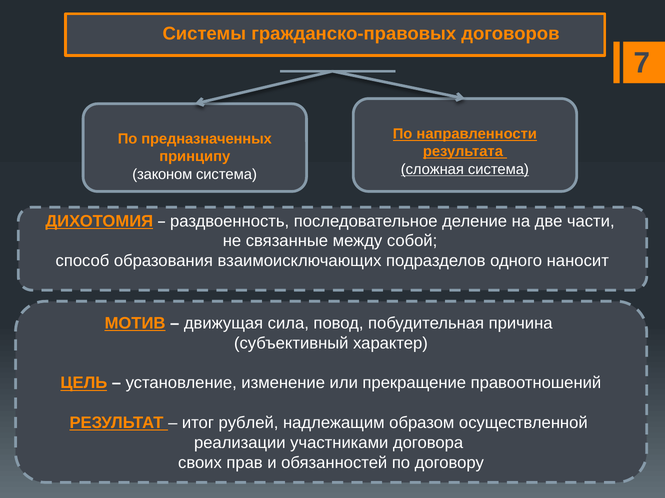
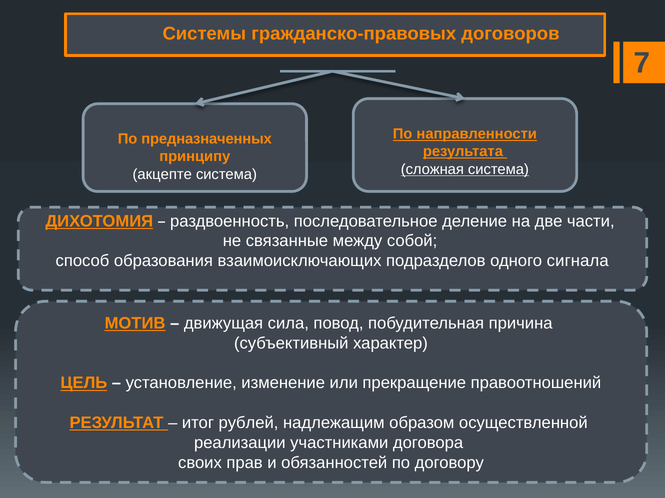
законом: законом -> акцепте (162, 174)
наносит: наносит -> сигнала (578, 261)
